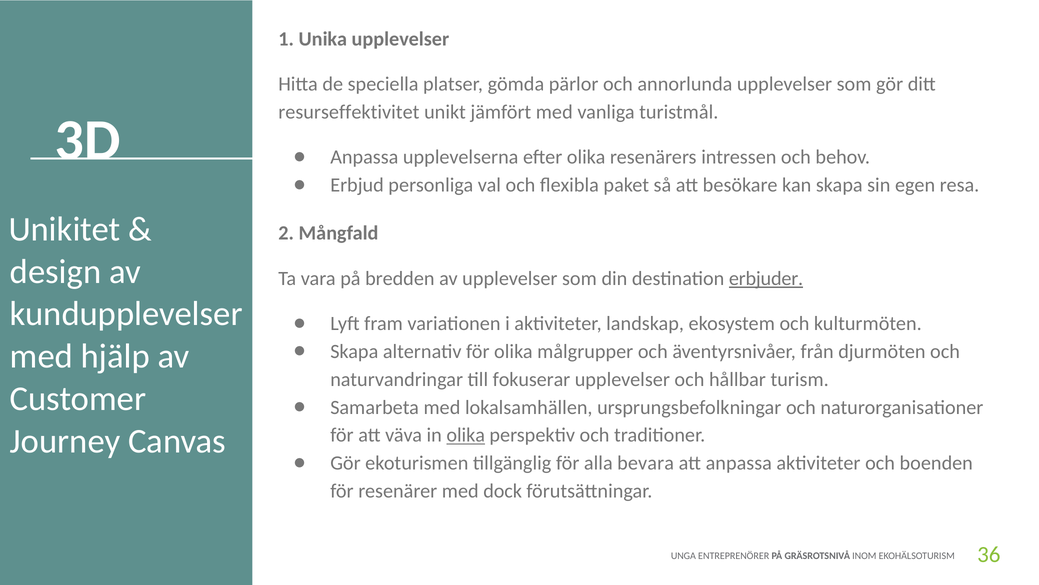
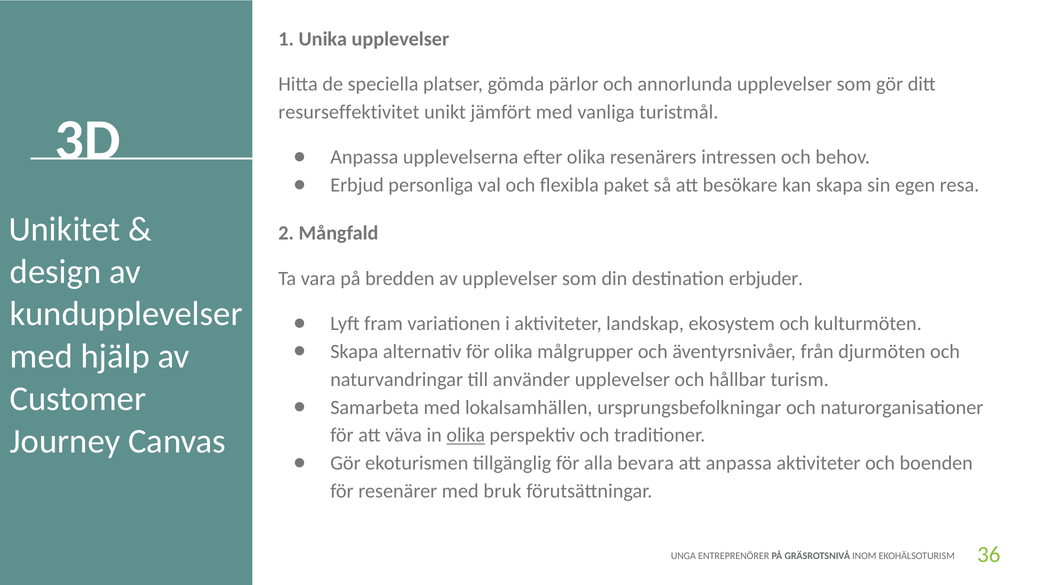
erbjuder underline: present -> none (766, 278)
fokuserar: fokuserar -> använder (531, 379)
dock: dock -> bruk (502, 491)
